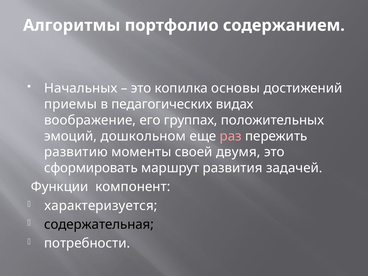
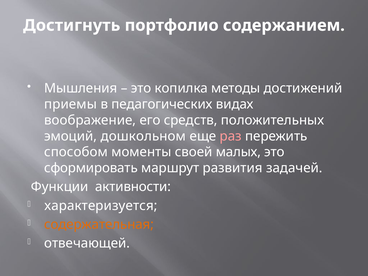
Алгоритмы: Алгоритмы -> Достигнуть (72, 25)
Начальных: Начальных -> Мышления (81, 88)
основы: основы -> методы (236, 88)
группах: группах -> средств (191, 120)
развитию: развитию -> способом (76, 152)
двумя: двумя -> малых (238, 152)
компонент: компонент -> активности (133, 187)
содержательная colour: black -> orange (99, 224)
потребности: потребности -> отвечающей (87, 243)
